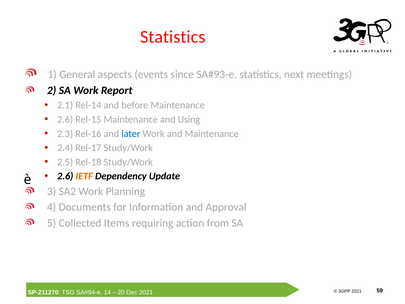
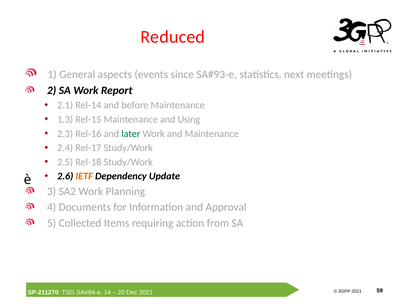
Statistics: Statistics -> Reduced (173, 37)
2.6: 2.6 -> 1.3 (65, 119)
later colour: blue -> green (131, 134)
